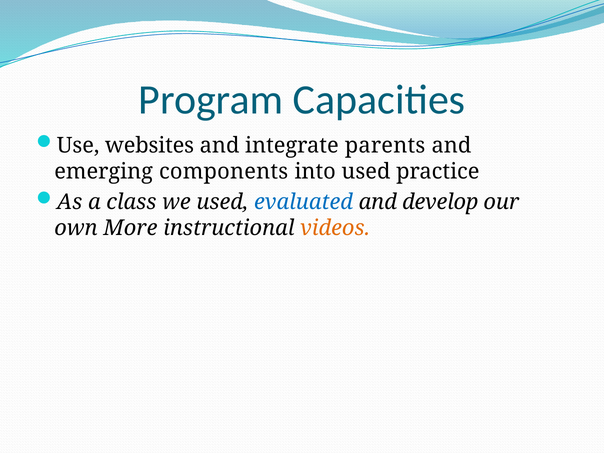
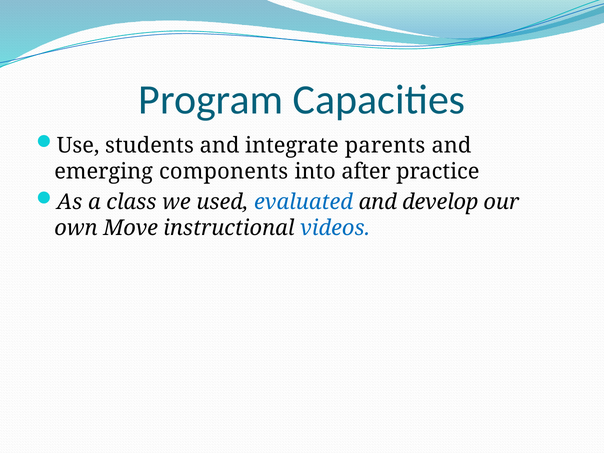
websites: websites -> students (149, 145)
into used: used -> after (366, 172)
More: More -> Move (131, 228)
videos colour: orange -> blue (335, 228)
